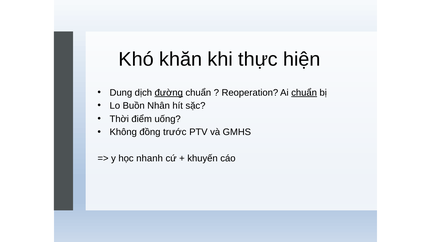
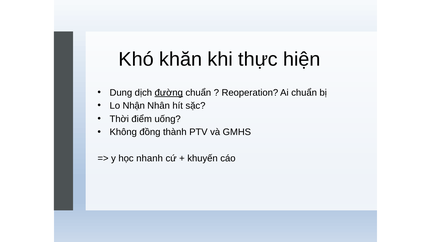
chuẩn underline: present -> none (304, 93)
Buồn: Buồn -> Nhận (134, 106)
trước: trước -> thành (175, 132)
